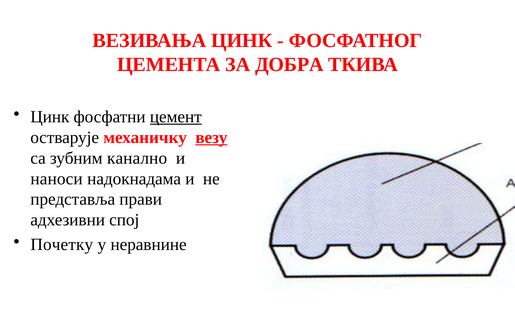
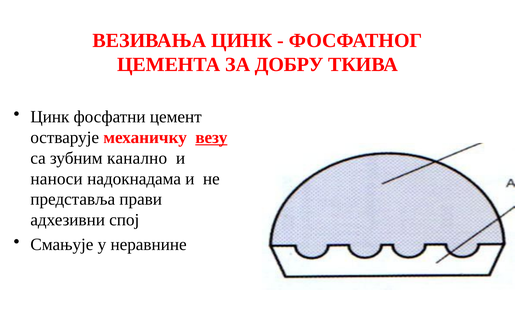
ДОБРА: ДОБРА -> ДОБРУ (289, 65)
цемент underline: present -> none (176, 117)
Почетку: Почетку -> Смањује (62, 245)
